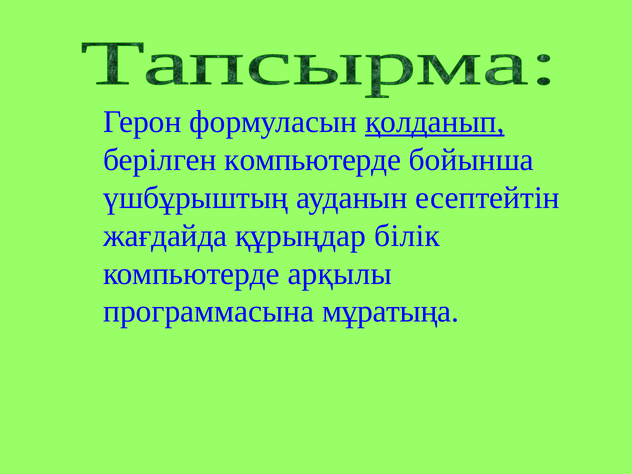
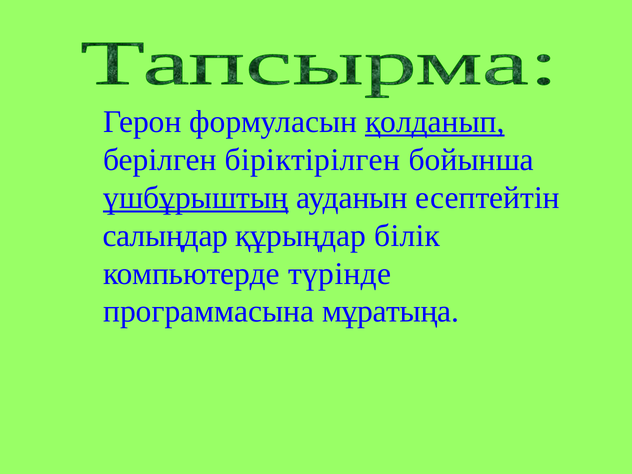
берілген компьютерде: компьютерде -> біріктірілген (313, 160)
үшбұрыштың underline: none -> present (196, 198)
жағдайда: жағдайда -> салыңдар (165, 236)
арқылы: арқылы -> түрінде (340, 274)
